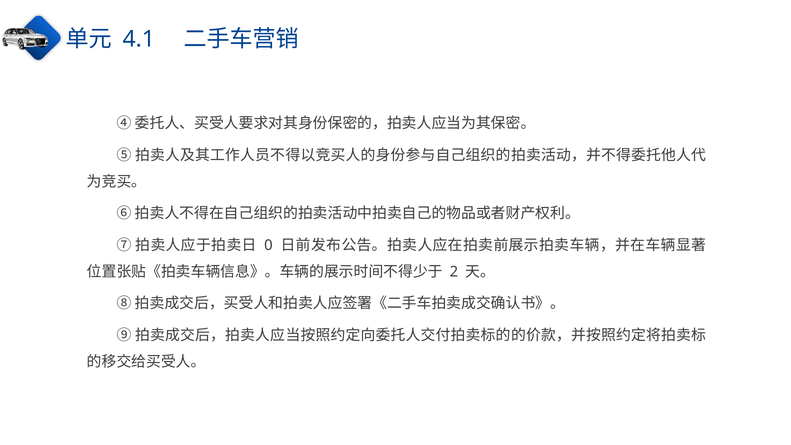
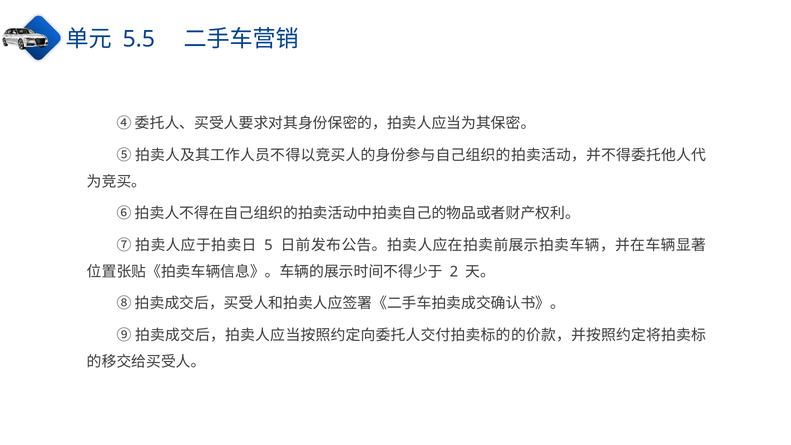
4.1: 4.1 -> 5.5 (139, 39)
0: 0 -> 5 (268, 245)
